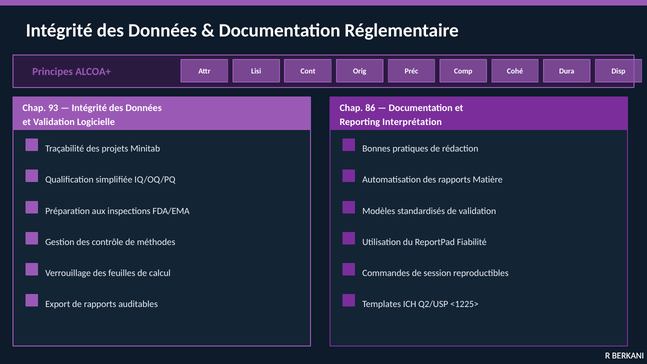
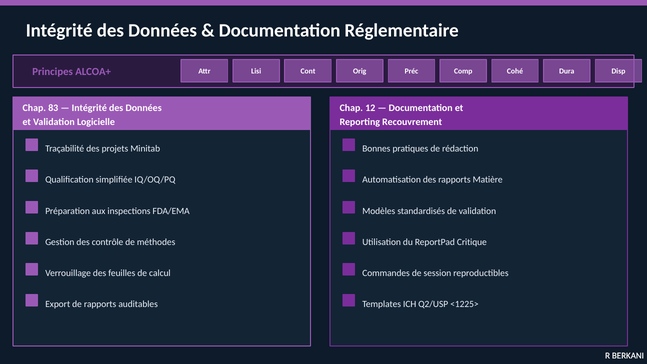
93: 93 -> 83 (53, 108)
86: 86 -> 12 (370, 108)
Interprétation: Interprétation -> Recouvrement (412, 122)
Fiabilité: Fiabilité -> Critique (472, 242)
